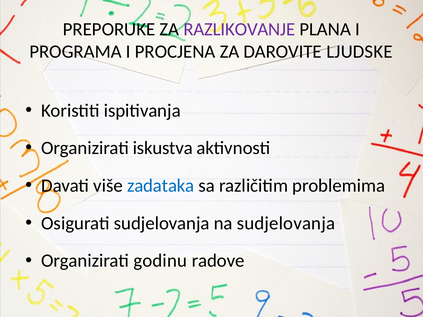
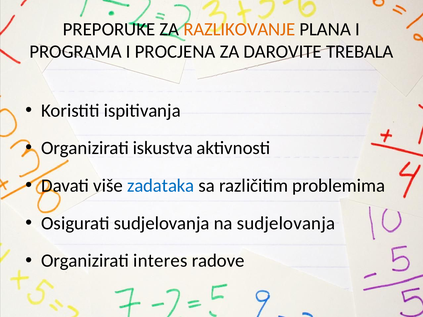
RAZLIKOVANJE colour: purple -> orange (239, 29)
LJUDSKE: LJUDSKE -> TREBALA (360, 52)
godinu: godinu -> interes (160, 261)
